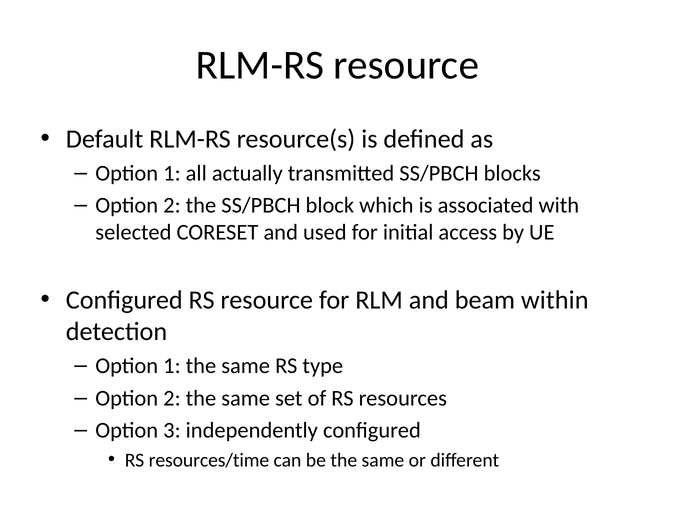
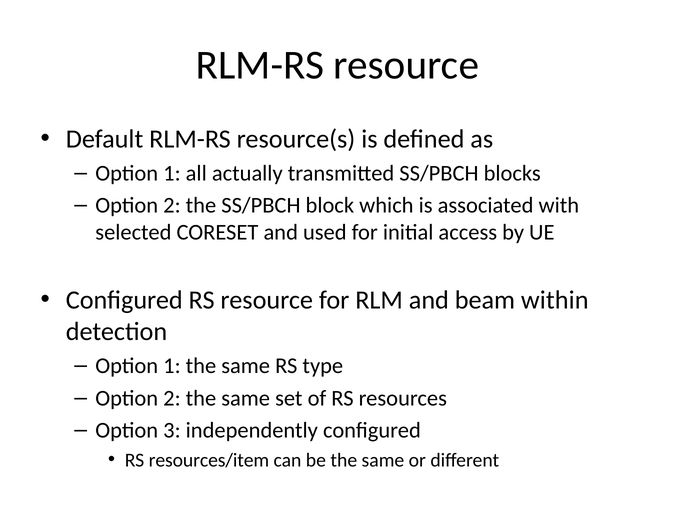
resources/time: resources/time -> resources/item (209, 460)
